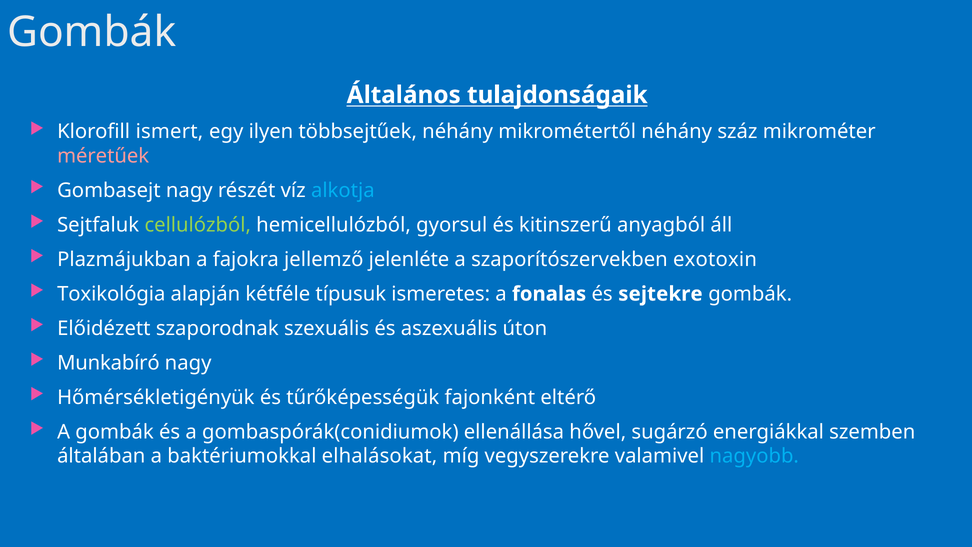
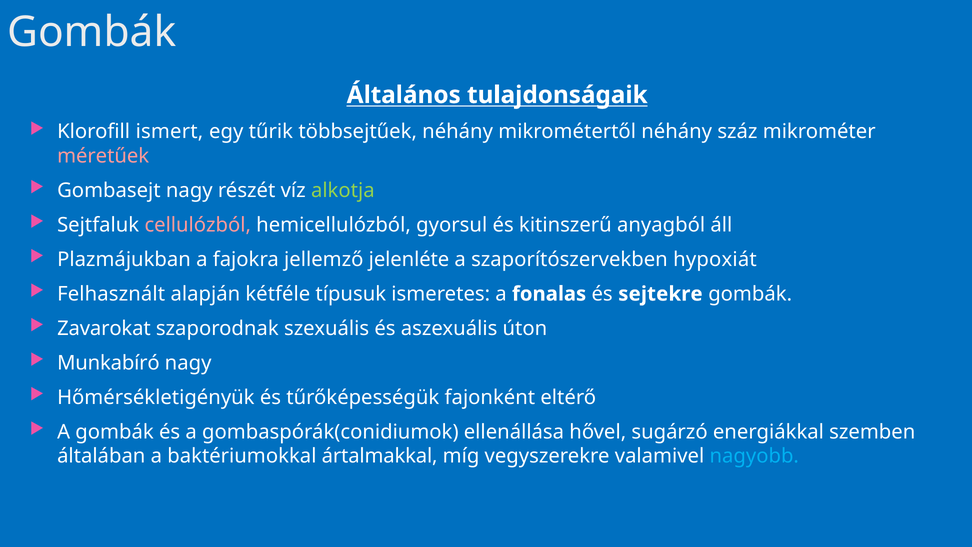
ilyen: ilyen -> tűrik (271, 132)
alkotja colour: light blue -> light green (343, 190)
cellulózból colour: light green -> pink (198, 225)
exotoxin: exotoxin -> hypoxiát (715, 259)
Toxikológia: Toxikológia -> Felhasznált (111, 294)
Előidézett: Előidézett -> Zavarokat (104, 328)
elhalásokat: elhalásokat -> ártalmakkal (380, 456)
